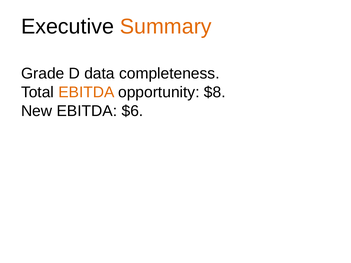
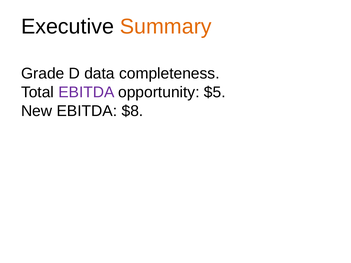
EBITDA colour: orange -> purple (86, 92)
$8: $8 -> $5 (215, 92)
$6: $6 -> $8 (132, 111)
